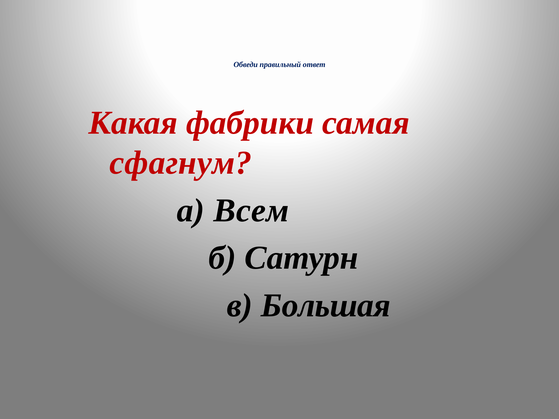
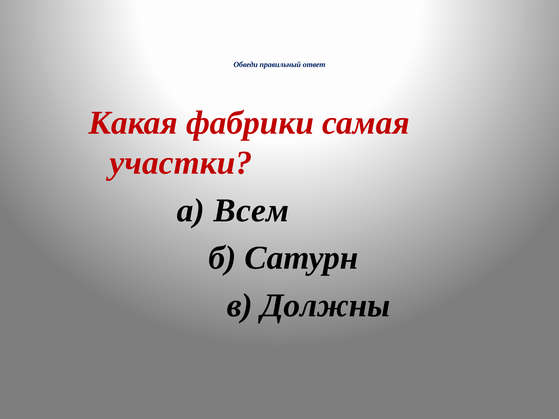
сфагнум: сфагнум -> участки (181, 163)
Большая: Большая -> Должны (326, 306)
